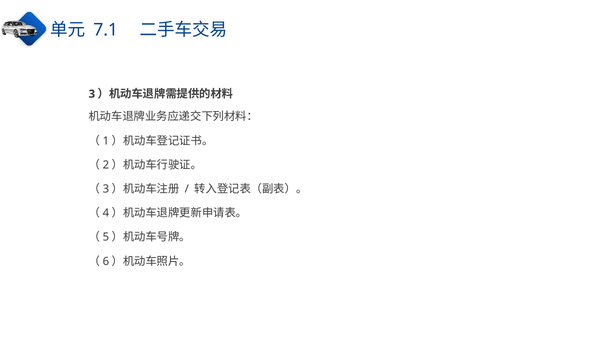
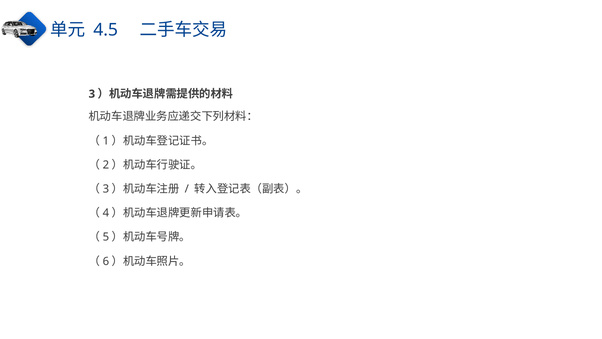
7.1: 7.1 -> 4.5 (106, 30)
